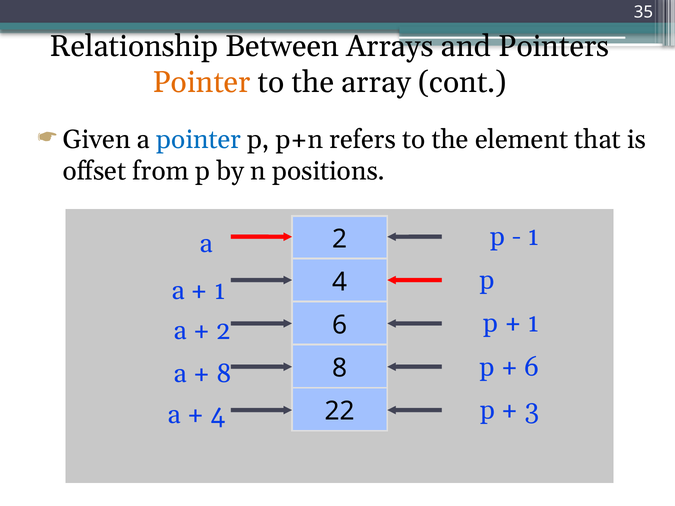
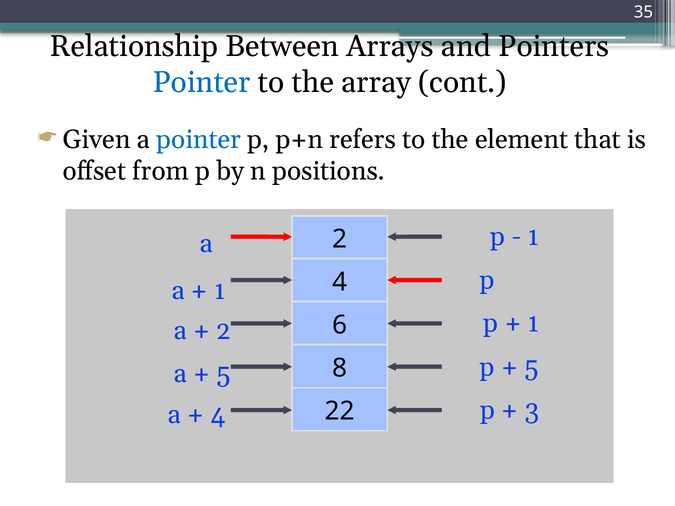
Pointer colour: orange -> blue (202, 83)
6: 6 -> 5 (532, 367)
8: 8 -> 5 (224, 374)
